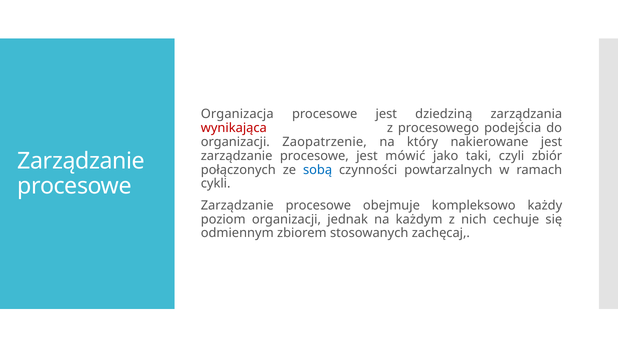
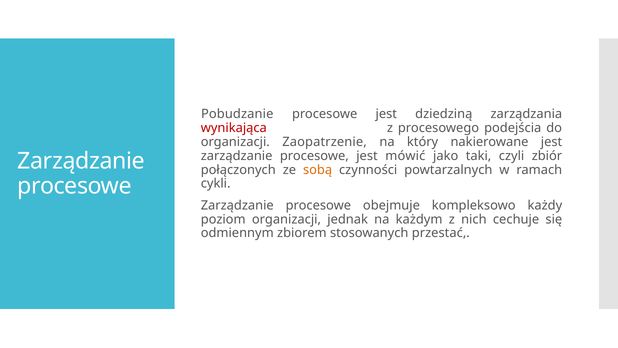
Organizacja: Organizacja -> Pobudzanie (237, 114)
sobą colour: blue -> orange (318, 170)
zachęcaj: zachęcaj -> przestać (441, 233)
